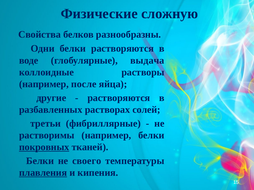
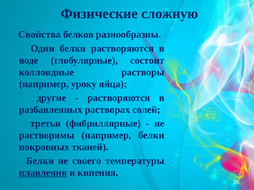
выдача: выдача -> состоит (147, 61)
после: после -> уроку (84, 84)
покровных underline: present -> none (44, 147)
